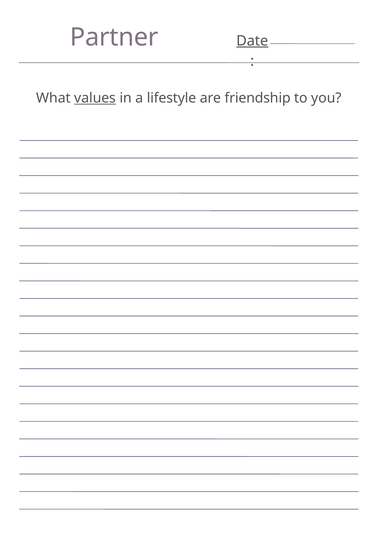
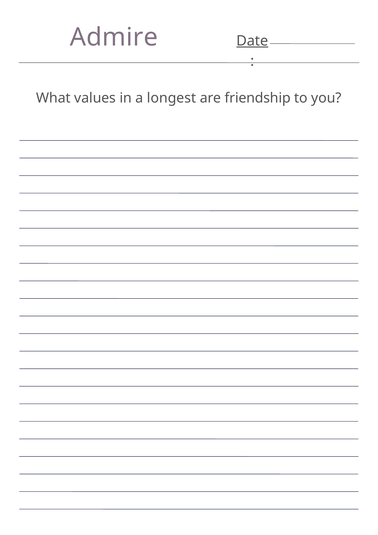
Partner: Partner -> Admire (114, 37)
values underline: present -> none (95, 98)
lifestyle: lifestyle -> longest (172, 98)
